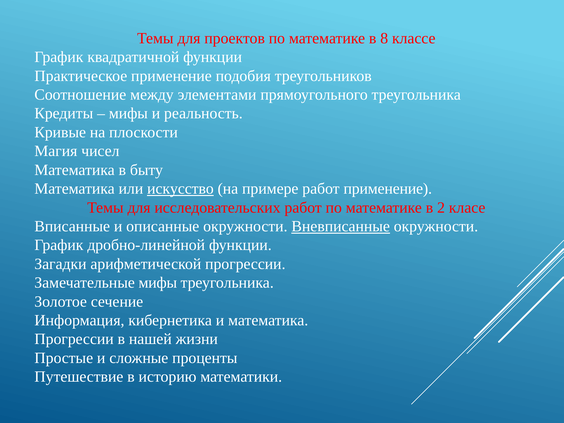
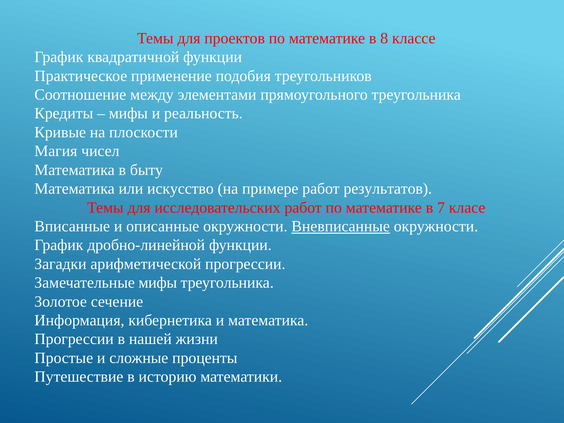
искусство underline: present -> none (180, 189)
работ применение: применение -> результатов (388, 189)
2: 2 -> 7 (441, 208)
